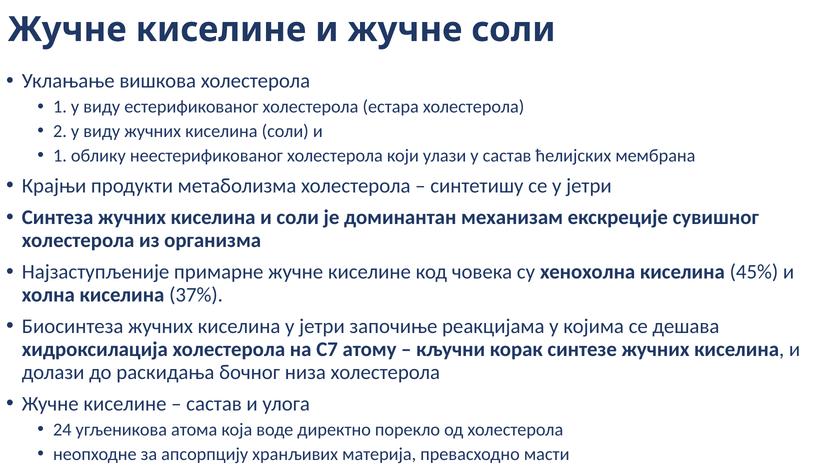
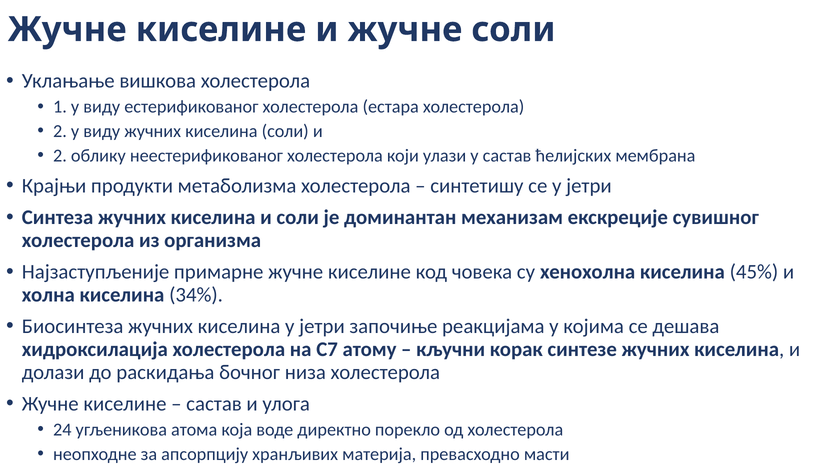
1: 1 -> 2 (60, 156)
37%: 37% -> 34% (196, 295)
